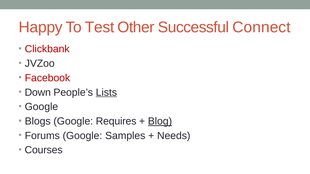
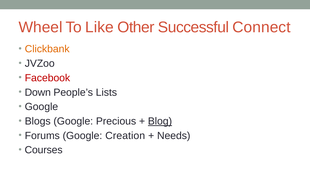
Happy: Happy -> Wheel (41, 27)
Test: Test -> Like (99, 27)
Clickbank colour: red -> orange (47, 49)
Lists underline: present -> none (106, 93)
Requires: Requires -> Precious (116, 121)
Samples: Samples -> Creation (125, 136)
